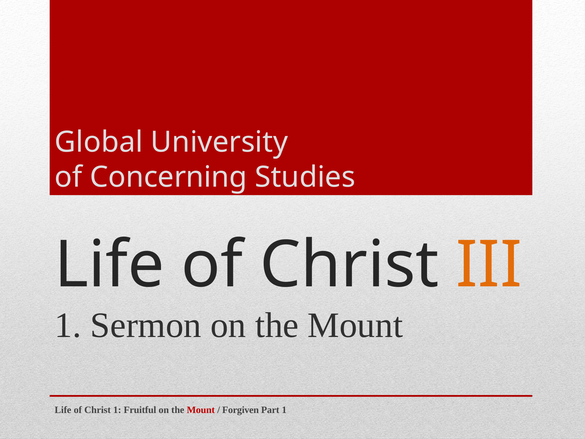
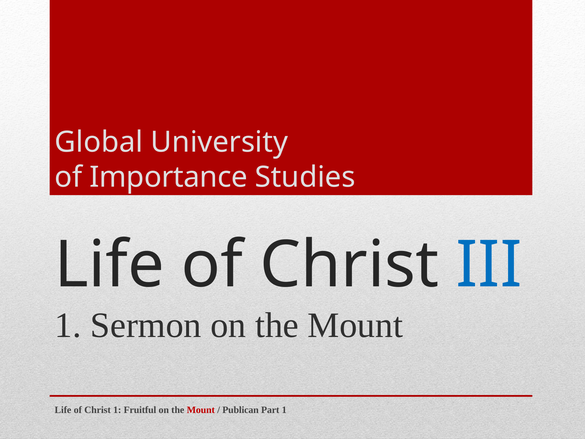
Concerning: Concerning -> Importance (169, 177)
III colour: orange -> blue (489, 265)
Forgiven: Forgiven -> Publican (241, 410)
